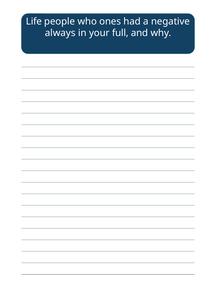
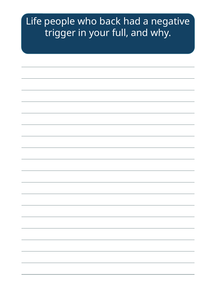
ones: ones -> back (110, 21)
always: always -> trigger (60, 33)
